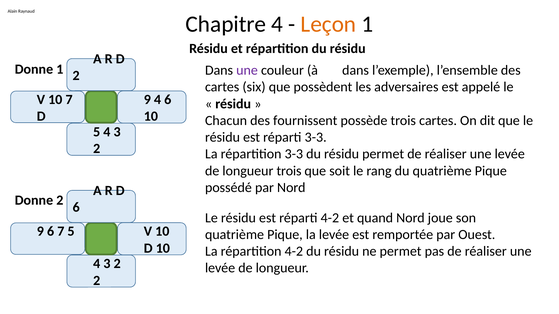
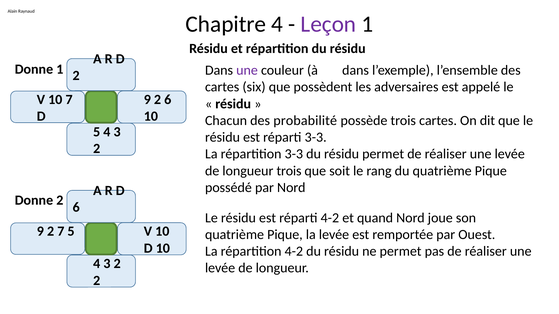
Leçon colour: orange -> purple (328, 24)
4: 4 -> 2 (158, 100)
fournissent: fournissent -> probabilité (305, 121)
6: 6 -> 2 (51, 232)
